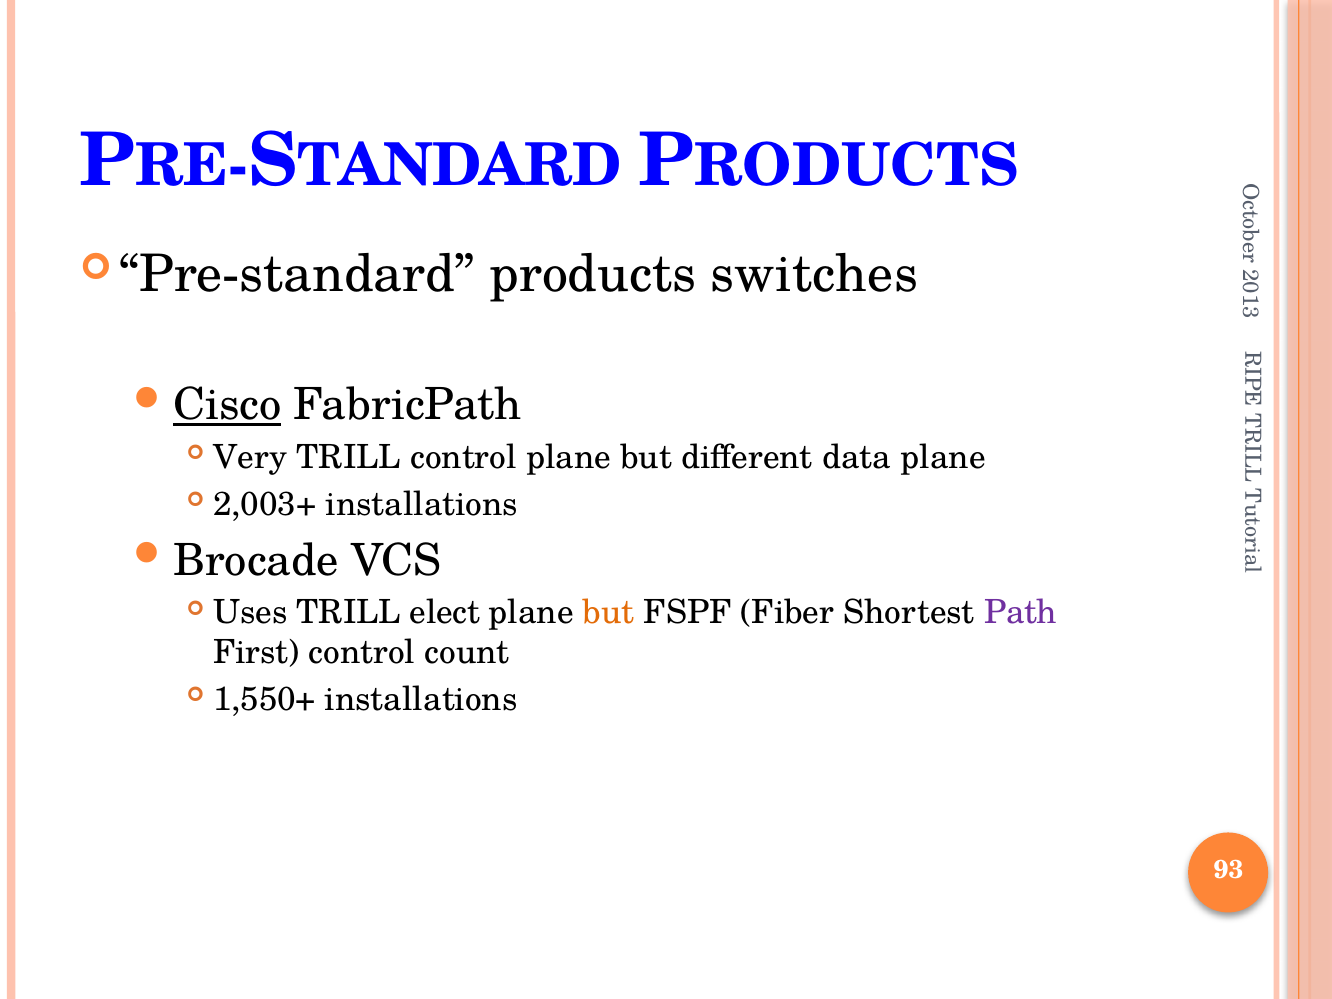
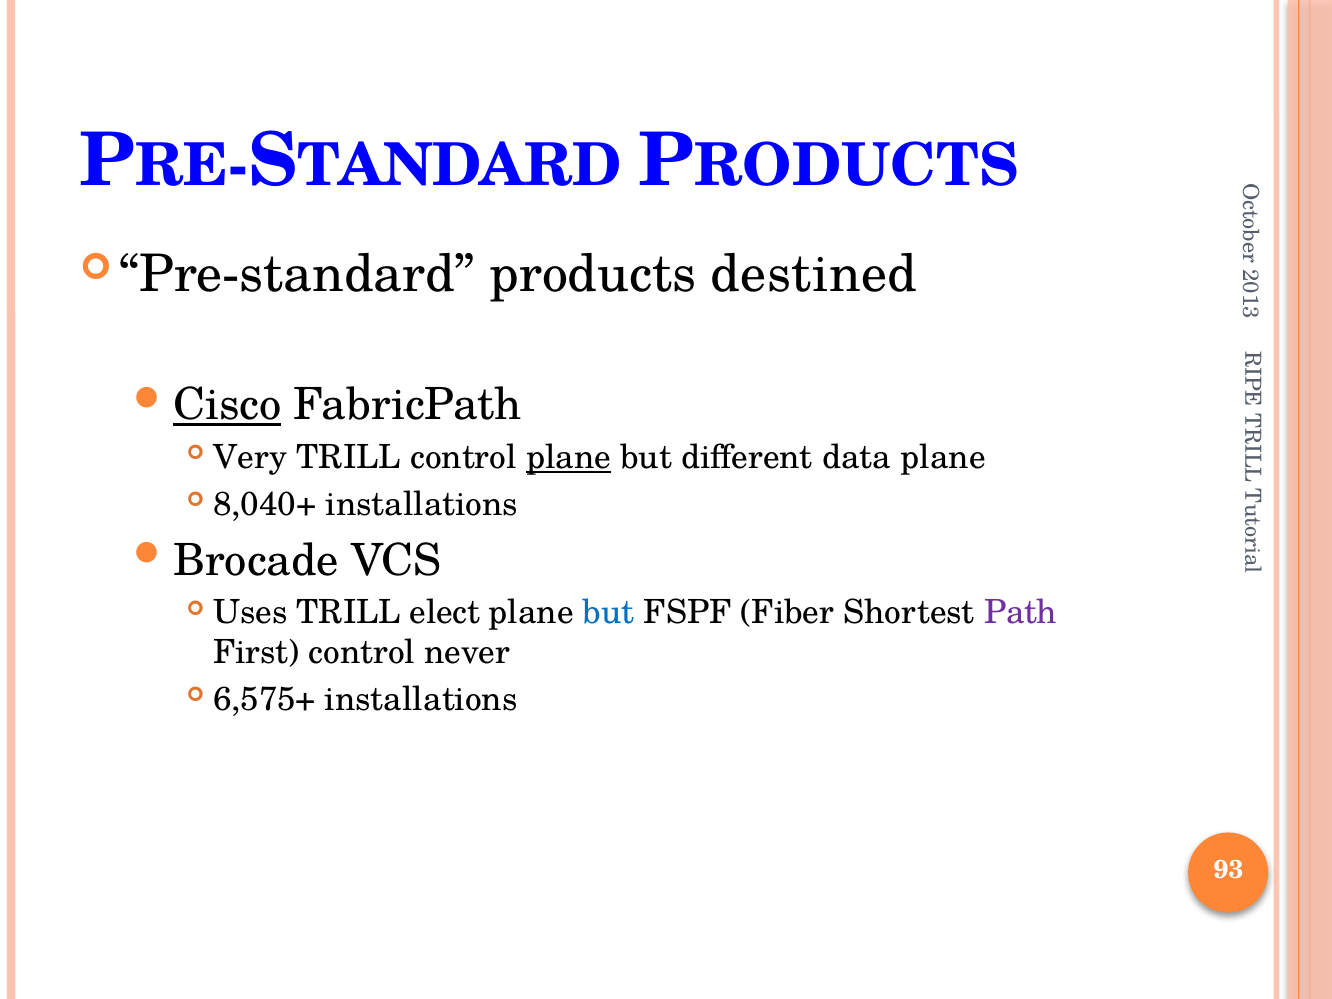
switches: switches -> destined (814, 274)
plane underline: none -> present (569, 458)
2,003+: 2,003+ -> 8,040+ (265, 504)
but colour: orange -> blue (609, 613)
count: count -> never (467, 653)
1,550+: 1,550+ -> 6,575+ (265, 700)
